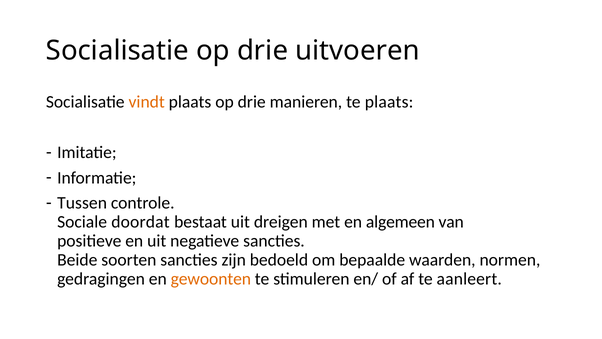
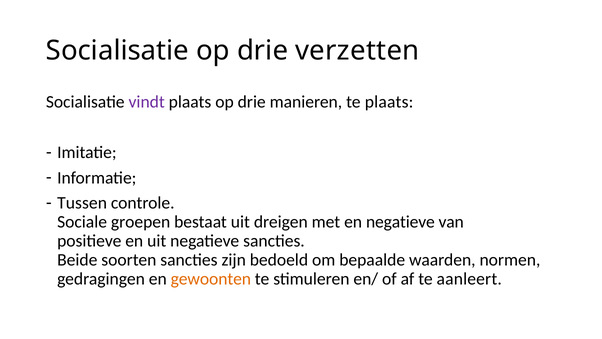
uitvoeren: uitvoeren -> verzetten (357, 51)
vindt colour: orange -> purple (147, 102)
doordat: doordat -> groepen (141, 222)
en algemeen: algemeen -> negatieve (400, 222)
